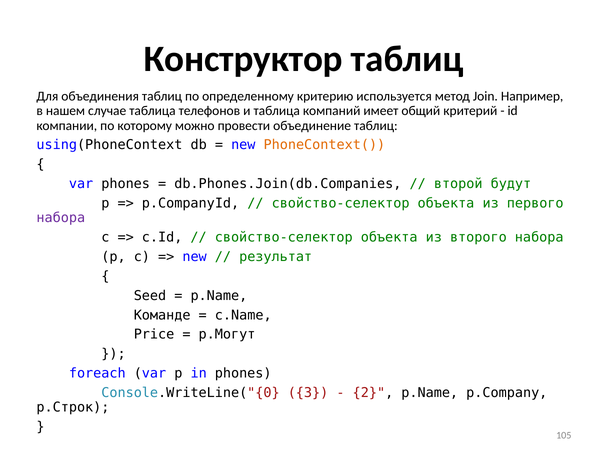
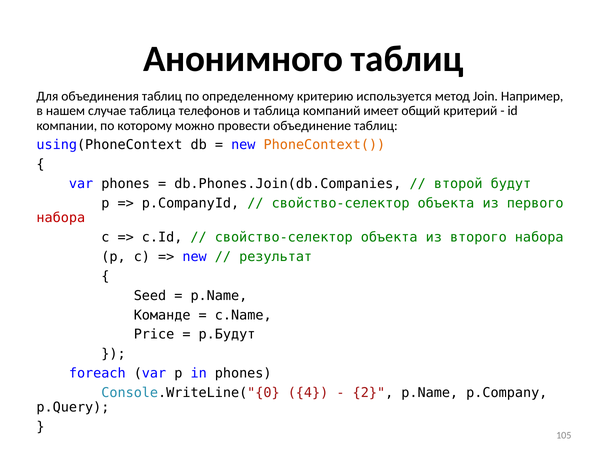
Конструктор: Конструктор -> Анонимного (243, 59)
набора colour: purple -> red (61, 218)
p.Могут: p.Могут -> p.Будут (227, 335)
3: 3 -> 4 (308, 393)
p.Строк: p.Строк -> p.Query (73, 407)
